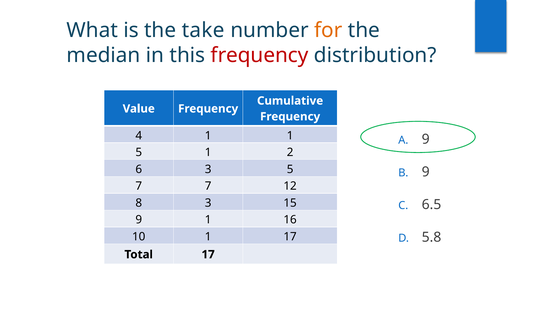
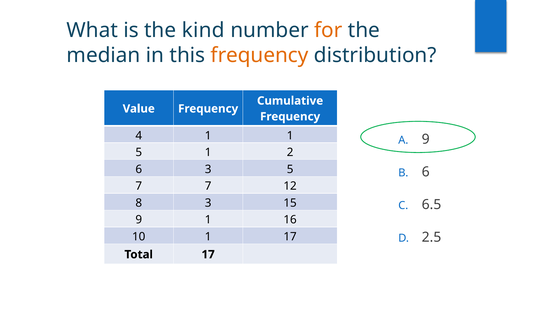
take: take -> kind (203, 30)
frequency colour: red -> orange (260, 55)
9: 9 -> 6 (426, 172)
5.8: 5.8 -> 2.5 (431, 237)
